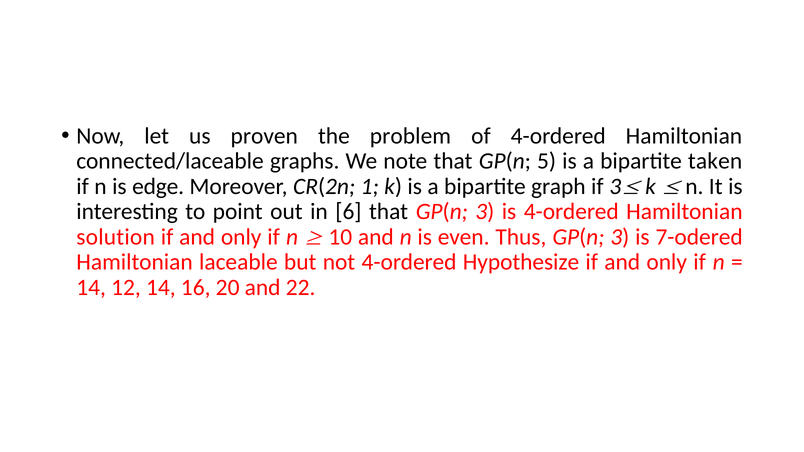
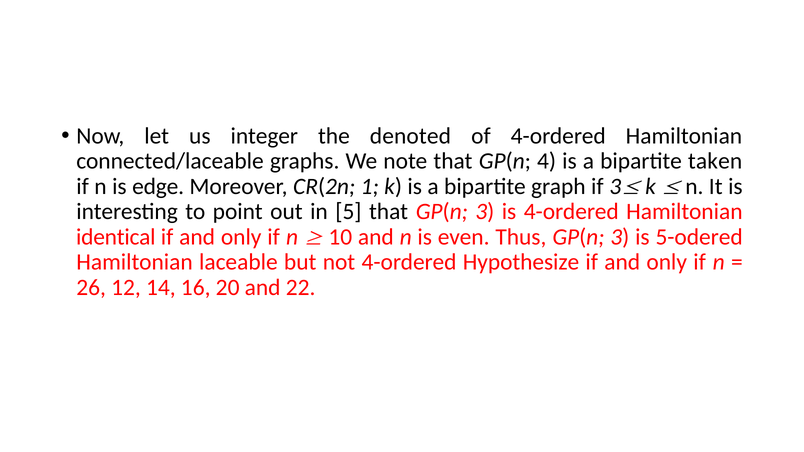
proven: proven -> integer (264, 136)
problem: problem -> denoted (410, 136)
5: 5 -> 4 (547, 161)
6: 6 -> 5 (348, 212)
solution: solution -> identical (116, 237)
7-odered: 7-odered -> 5-odered (699, 237)
14: 14 -> 26 (91, 288)
